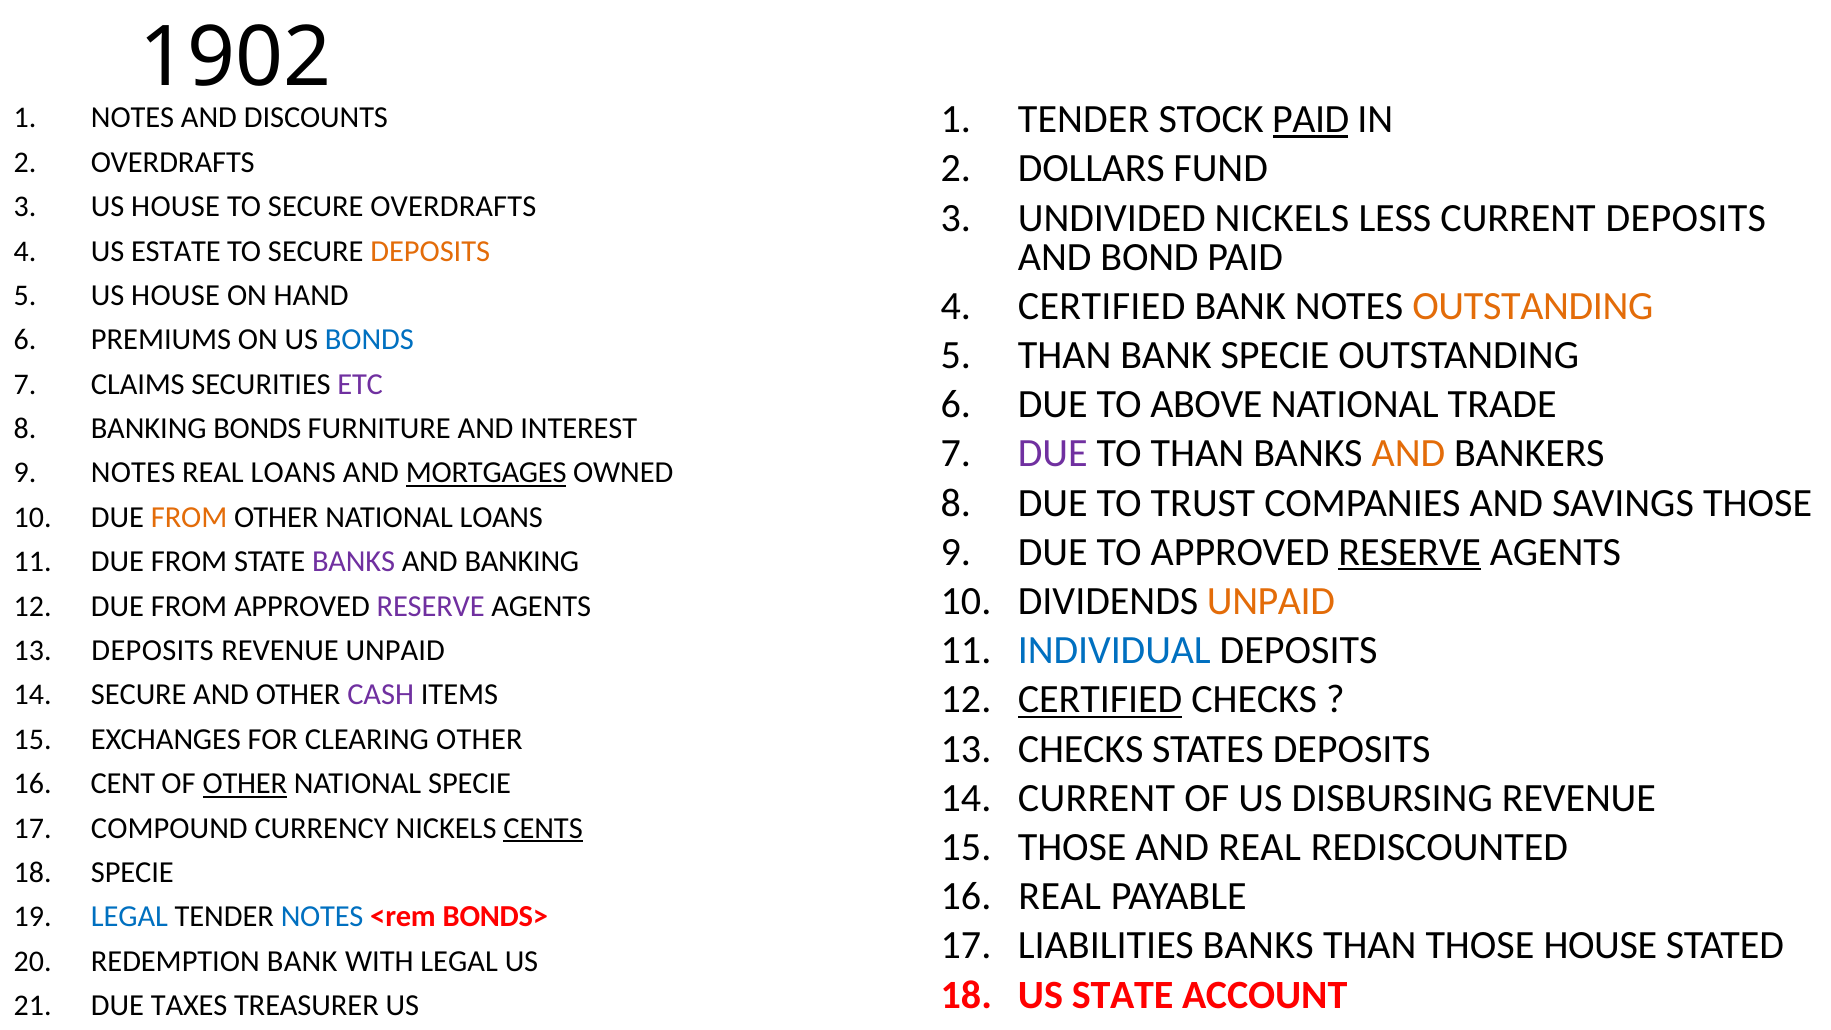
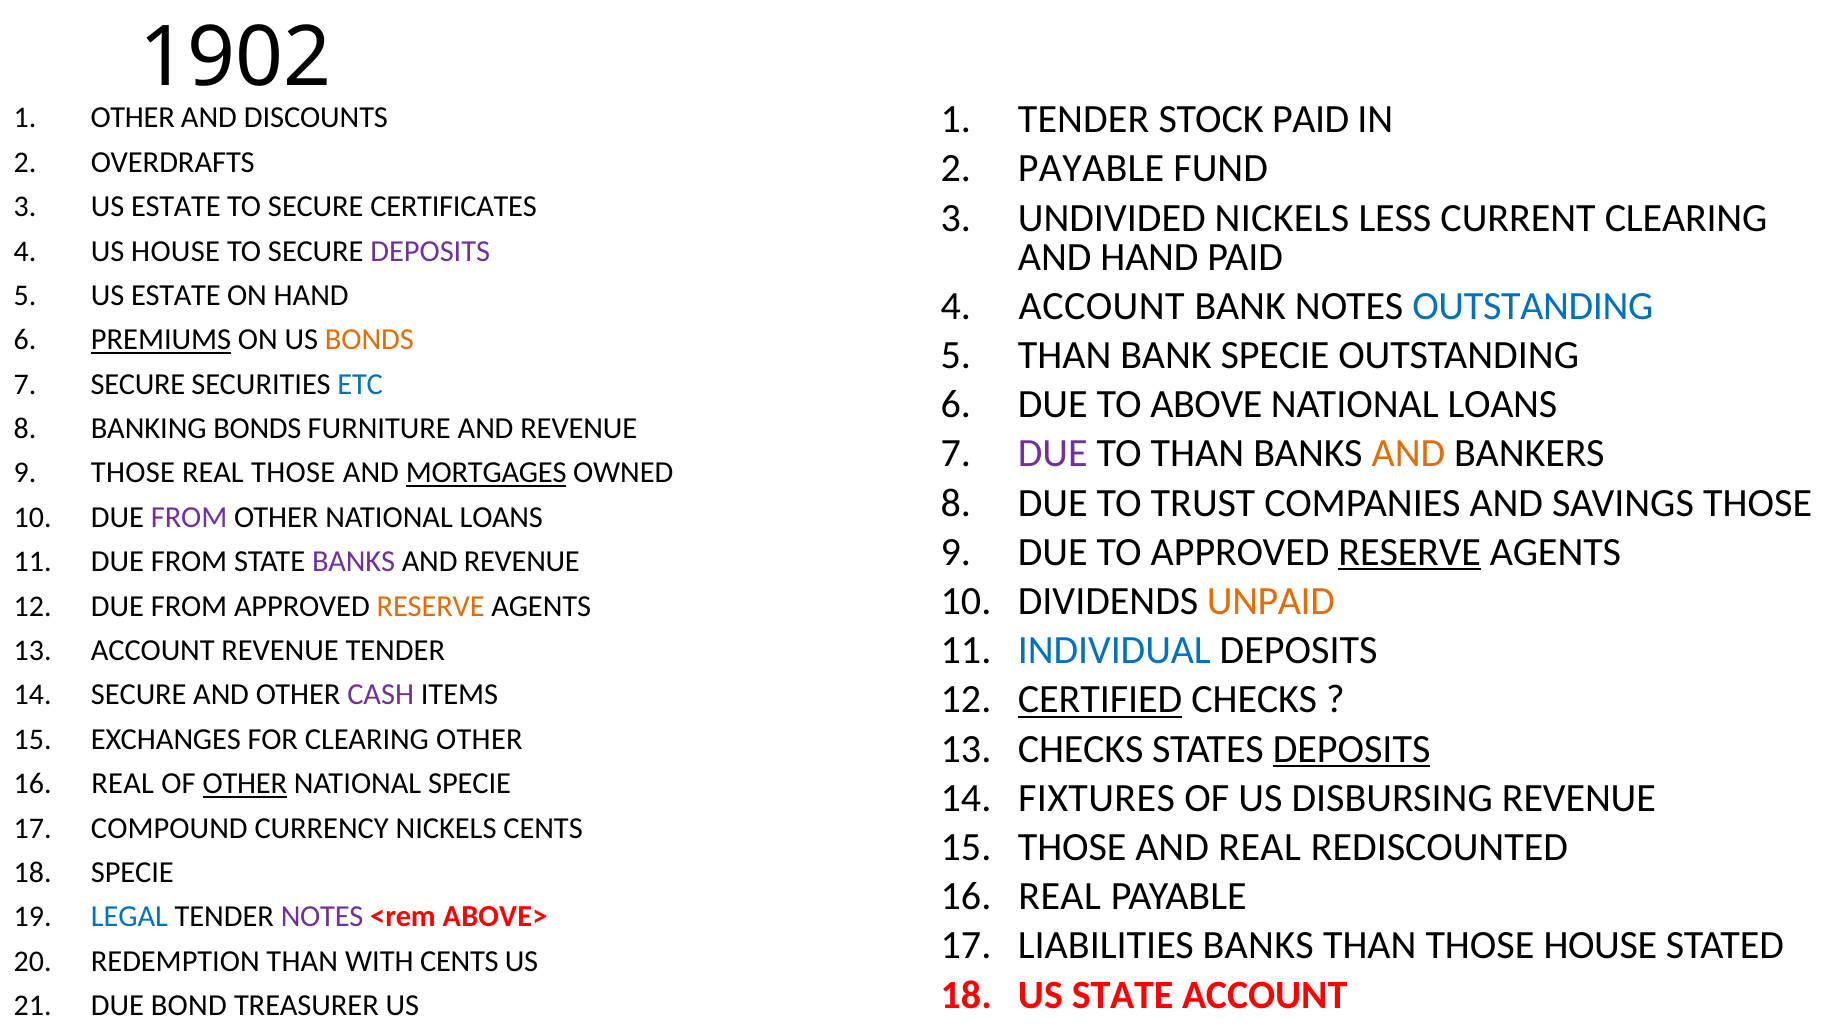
PAID underline: present -> none (1311, 119)
NOTES: NOTES -> OTHER (133, 118)
DOLLARS: DOLLARS -> PAYABLE (1091, 169)
HOUSE: HOUSE -> ESTATE (176, 207)
SECURE OVERDRAFTS: OVERDRAFTS -> CERTIFICATES (454, 207)
CURRENT DEPOSITS: DEPOSITS -> CLEARING (1686, 218)
US ESTATE: ESTATE -> HOUSE (176, 251)
DEPOSITS colour: orange -> purple (430, 251)
AND BOND: BOND -> HAND (1150, 257)
HOUSE: HOUSE -> ESTATE (176, 295)
CERTIFIED: CERTIFIED -> ACCOUNT (1102, 306)
OUTSTANDING colour: orange -> blue (1533, 306)
PREMIUMS underline: none -> present (161, 340)
BONDS colour: blue -> orange (369, 340)
CLAIMS: CLAIMS -> SECURE (138, 384)
ETC colour: purple -> blue (360, 384)
TRADE: TRADE -> LOANS (1502, 404)
FURNITURE AND INTEREST: INTEREST -> REVENUE (579, 429)
NOTES: NOTES -> THOSE (133, 473)
REAL LOANS: LOANS -> THOSE (293, 473)
FROM colour: orange -> purple (189, 517)
BANKING: BANKING -> REVENUE (522, 562)
RESERVE colour: purple -> orange (431, 606)
DEPOSITS: DEPOSITS -> ACCOUNT (153, 650)
REVENUE UNPAID: UNPAID -> TENDER (395, 650)
DEPOSITS underline: none -> present (1352, 749)
CENT: CENT -> REAL (123, 784)
CURRENT: CURRENT -> FIXTURES (1096, 798)
CENTS underline: present -> none (543, 828)
NOTES colour: blue -> purple (322, 917)
BONDS>: BONDS> -> ABOVE> (495, 917)
REDEMPTION BANK: BANK -> THAN (302, 961)
WITH LEGAL: LEGAL -> CENTS (459, 961)
TAXES: TAXES -> BOND (189, 1006)
